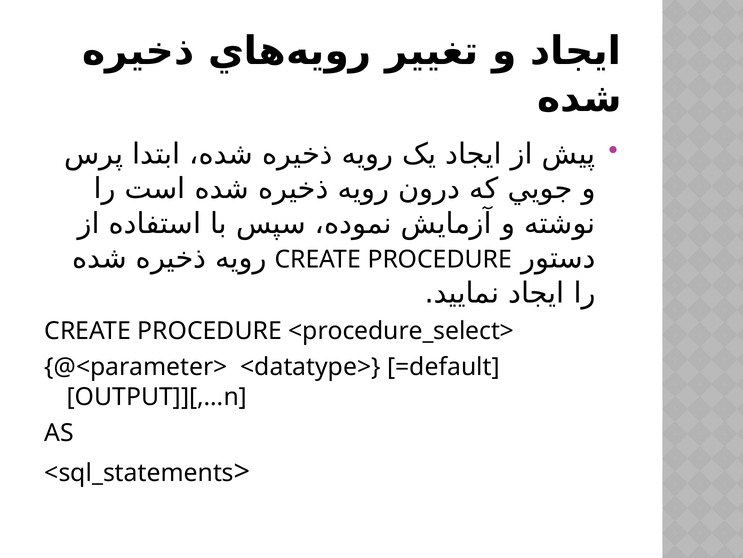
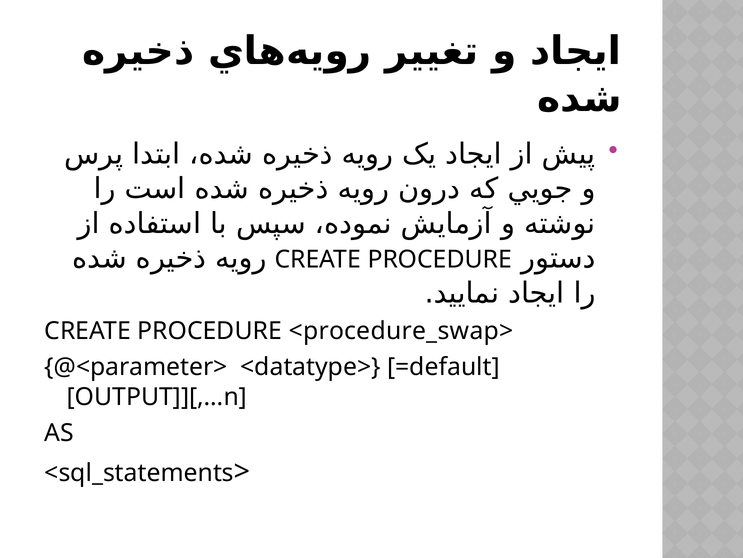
<procedure_select>: <procedure_select> -> <procedure_swap> (401, 331)
